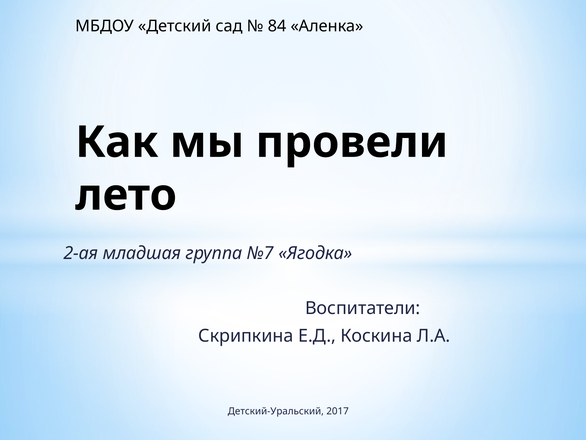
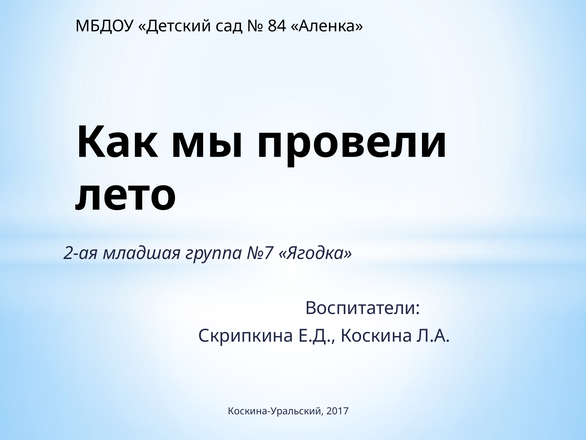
Детский-Уральский: Детский-Уральский -> Коскина-Уральский (276, 411)
